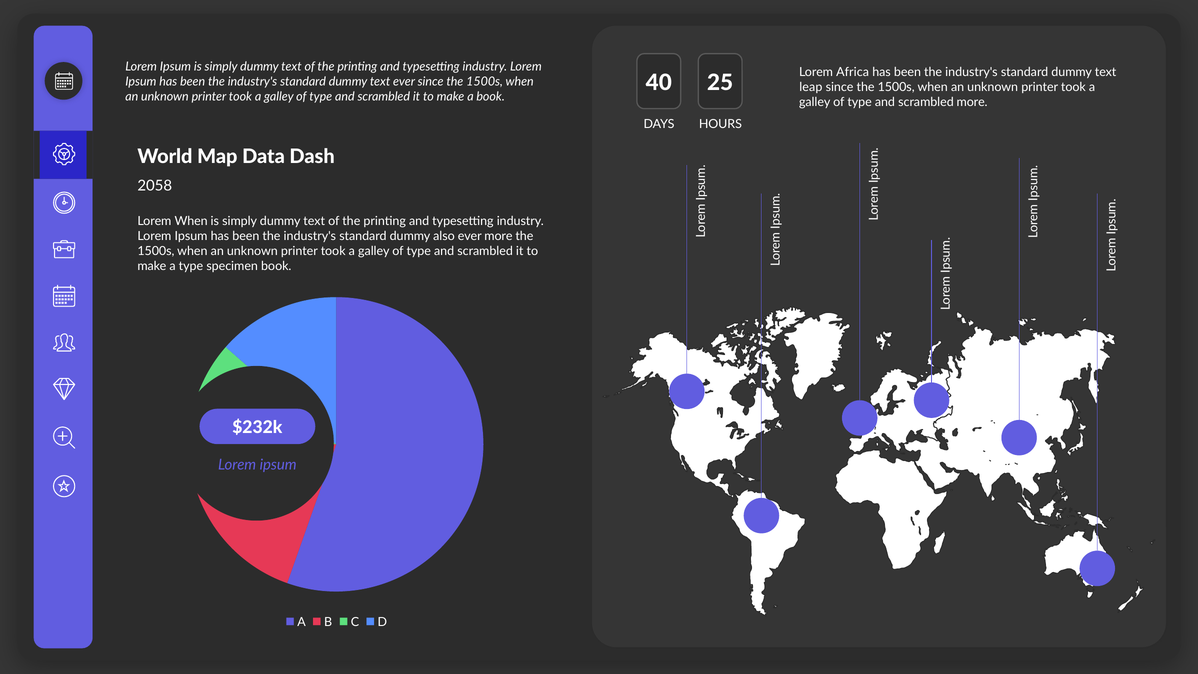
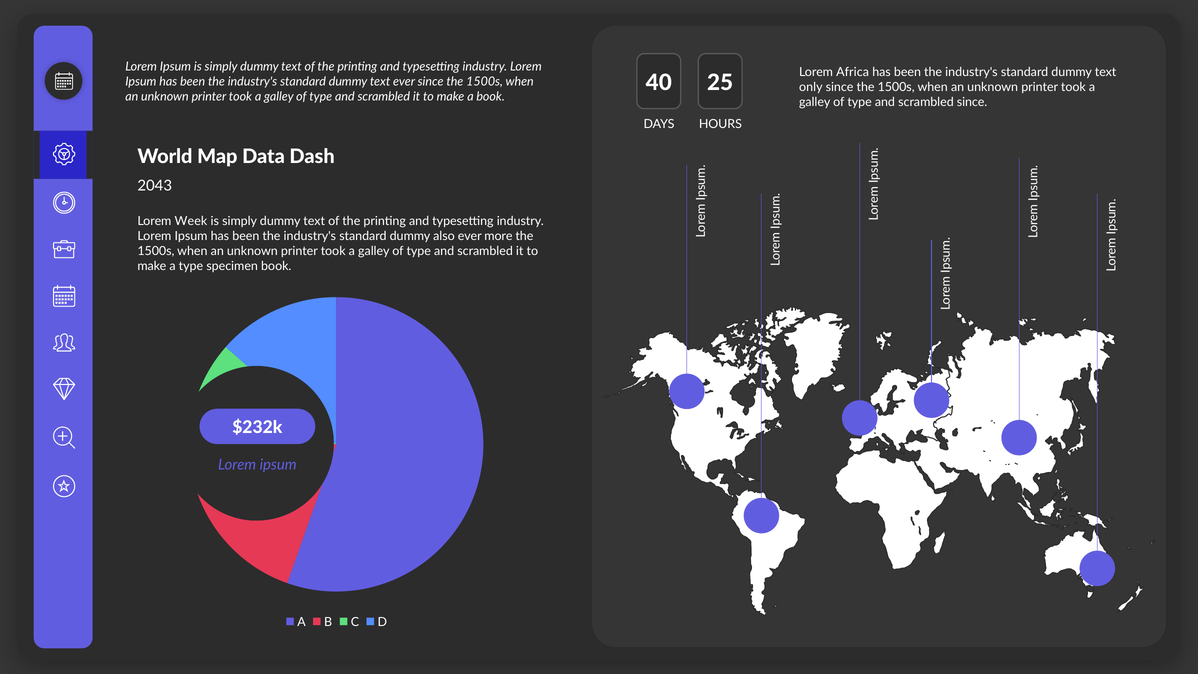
leap: leap -> only (811, 87)
scrambled more: more -> since (972, 102)
2058: 2058 -> 2043 (155, 186)
Lorem When: When -> Week (191, 221)
